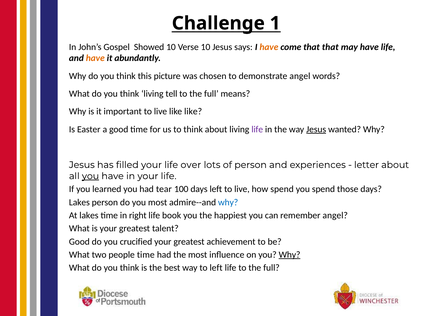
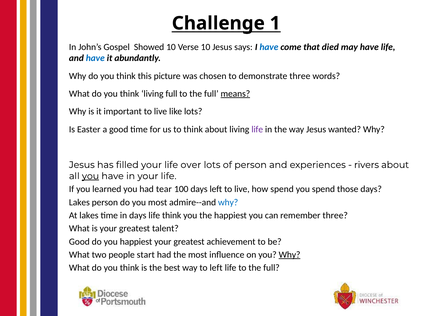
have colour: orange -> blue (269, 47)
that that: that -> died (330, 47)
have colour: orange -> blue (95, 58)
demonstrate angel: angel -> three (300, 76)
living tell: tell -> full (171, 94)
means underline: none -> present (235, 94)
like like: like -> lots (193, 112)
Jesus underline: present -> none (316, 129)
letter: letter -> rivers (367, 165)
in right: right -> days (138, 216)
life book: book -> think (172, 216)
remember angel: angel -> three (335, 216)
you crucified: crucified -> happiest (136, 242)
people time: time -> start (146, 255)
